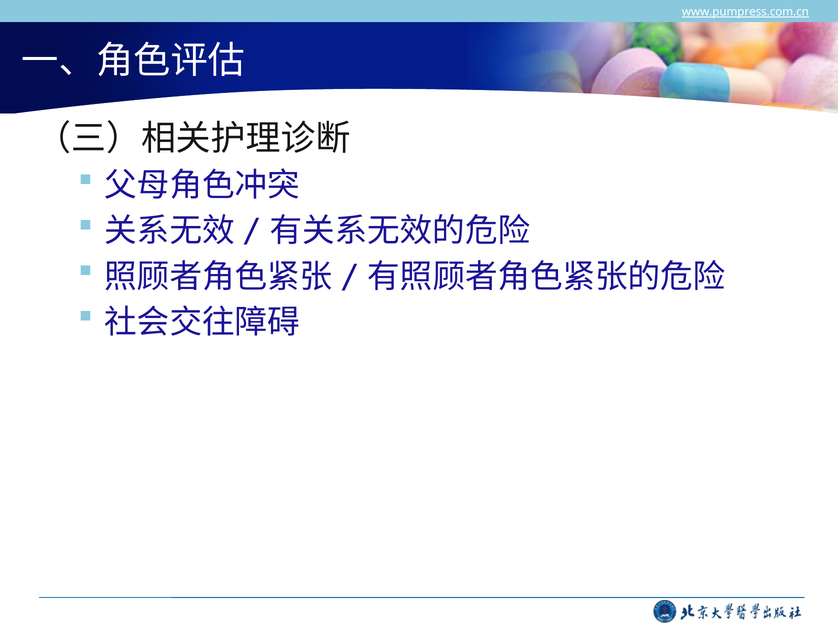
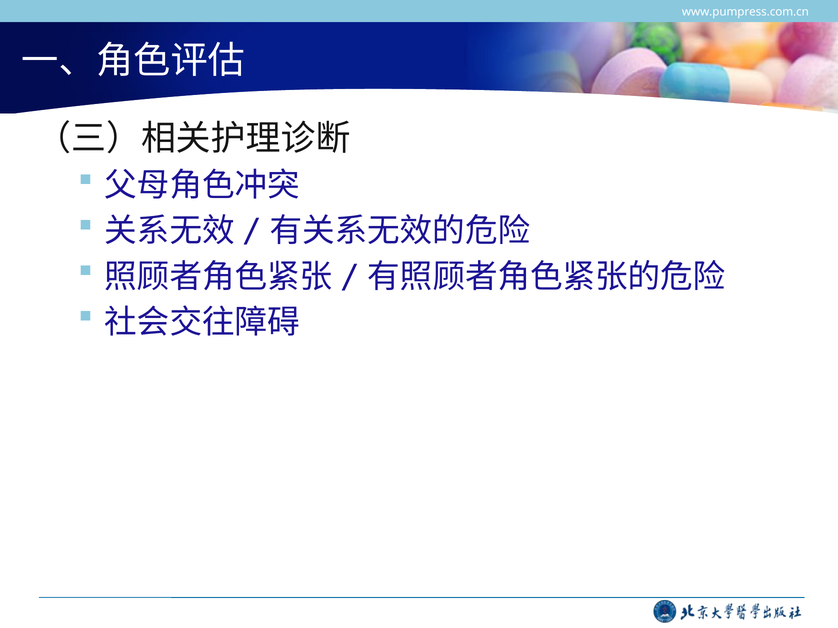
www.pumpress.com.cn underline: present -> none (745, 12)
